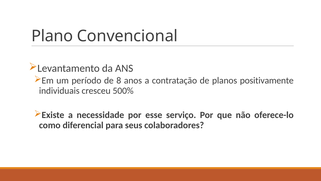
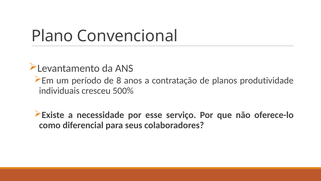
positivamente: positivamente -> produtividade (267, 80)
